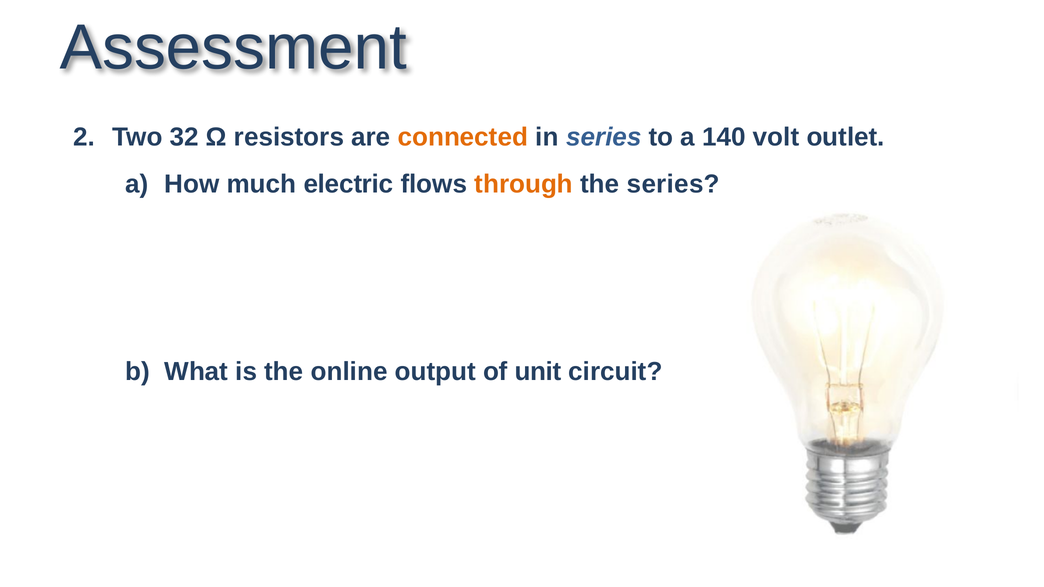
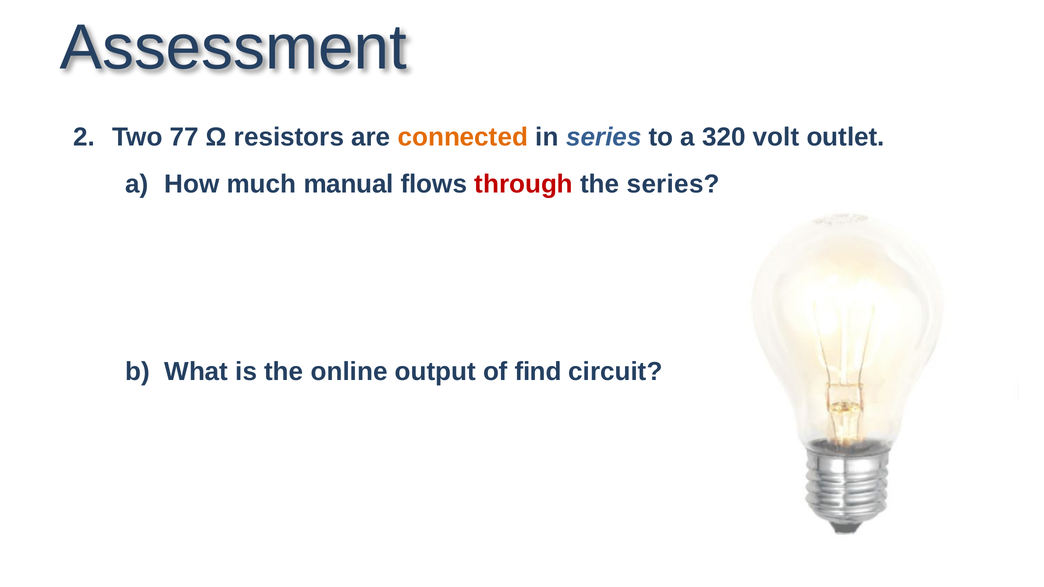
32: 32 -> 77 (184, 137)
140: 140 -> 320 (724, 137)
electric: electric -> manual (349, 184)
through colour: orange -> red (524, 184)
unit: unit -> find (538, 372)
